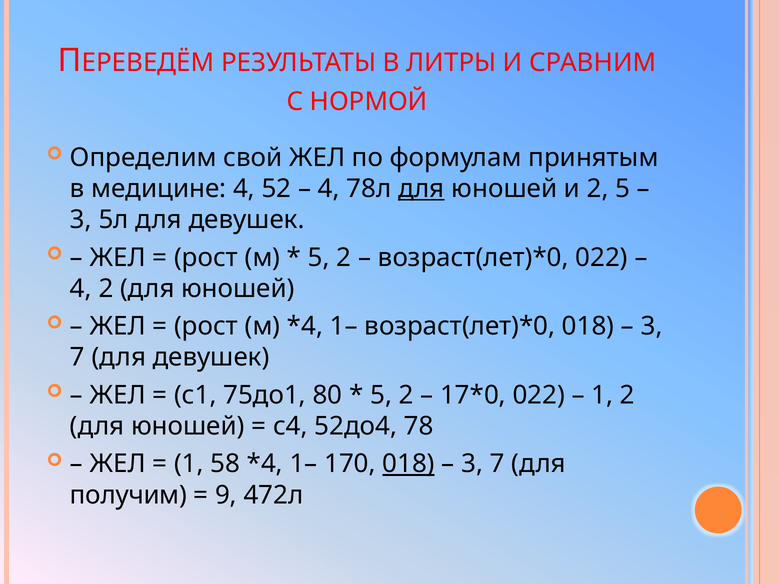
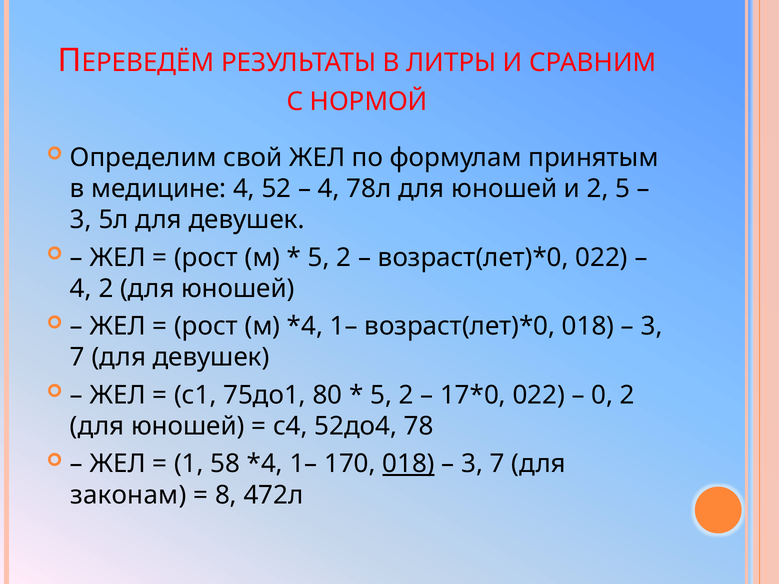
для underline: present -> none (421, 189)
1: 1 -> 0 (602, 395)
получим: получим -> законам (128, 495)
9: 9 -> 8 (226, 495)
